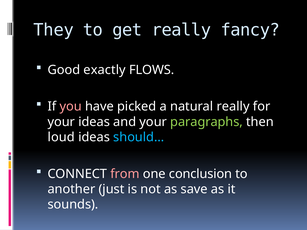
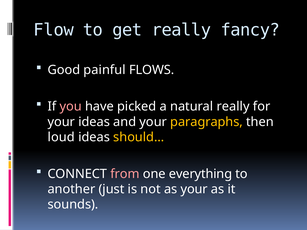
They: They -> Flow (54, 30)
exactly: exactly -> painful (105, 70)
paragraphs colour: light green -> yellow (207, 122)
should… colour: light blue -> yellow (139, 137)
conclusion: conclusion -> everything (201, 174)
as save: save -> your (194, 189)
